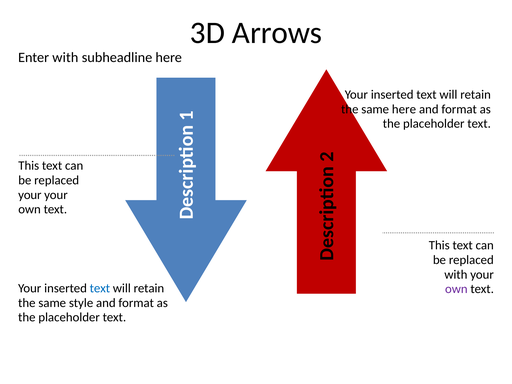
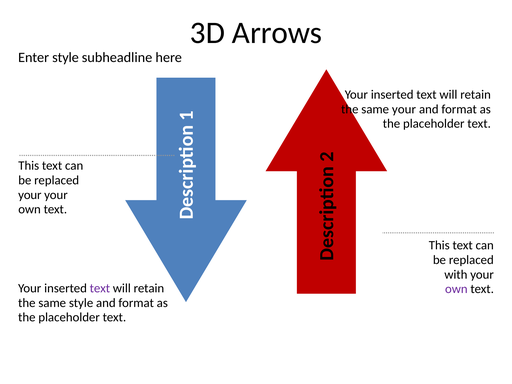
Enter with: with -> style (65, 57)
same here: here -> your (404, 109)
text colour: blue -> purple (100, 288)
